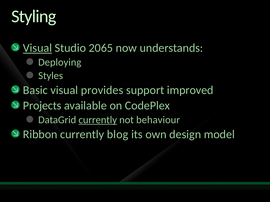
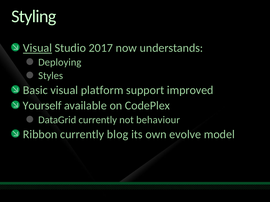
2065: 2065 -> 2017 (101, 48)
provides: provides -> platform (102, 90)
Projects: Projects -> Yourself (42, 106)
currently underline: present -> none (98, 120)
design: design -> evolve (185, 135)
